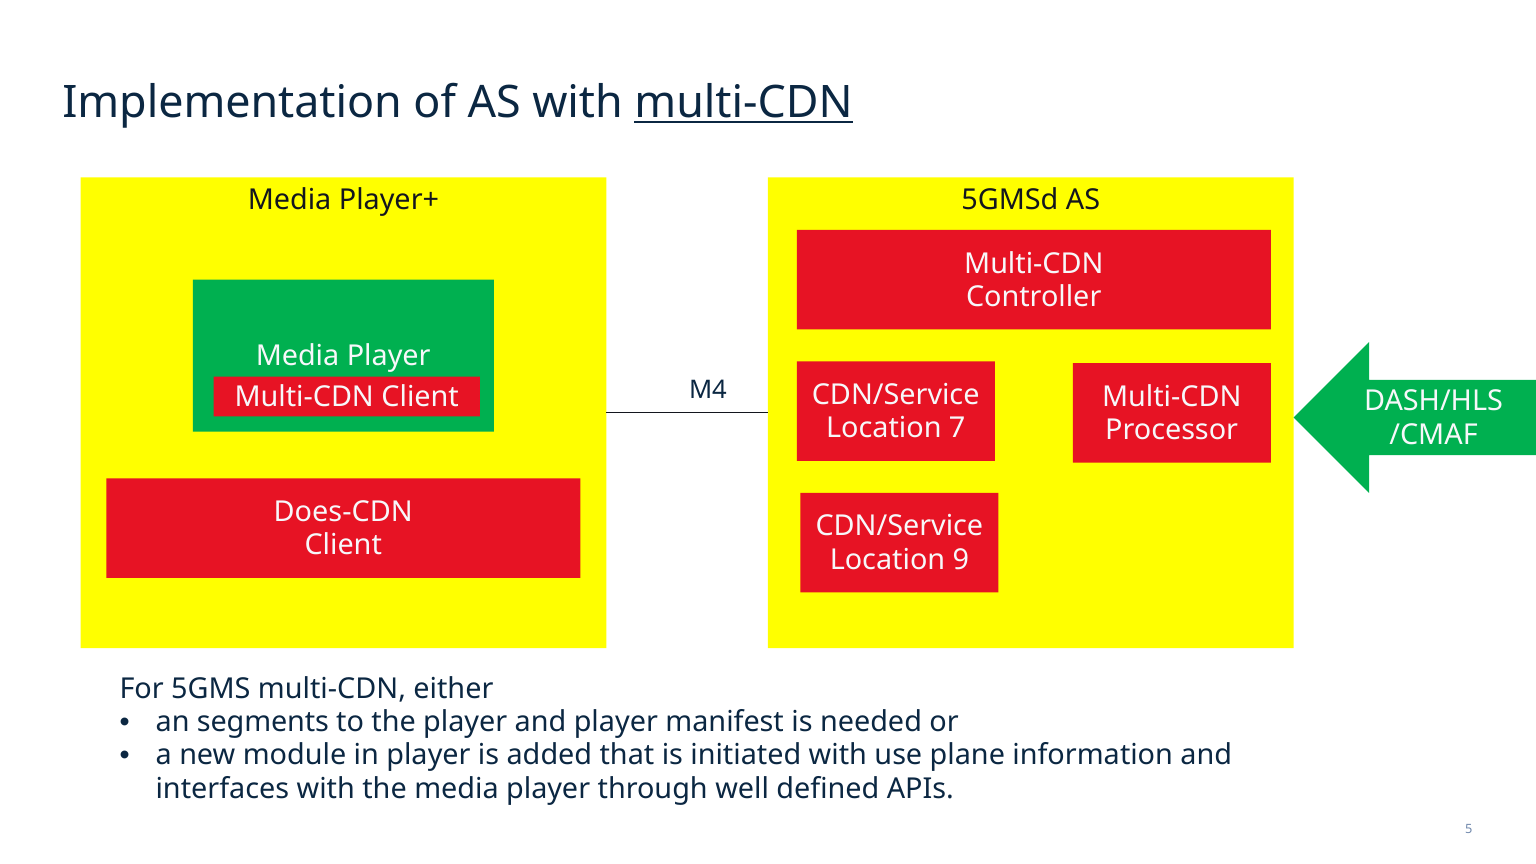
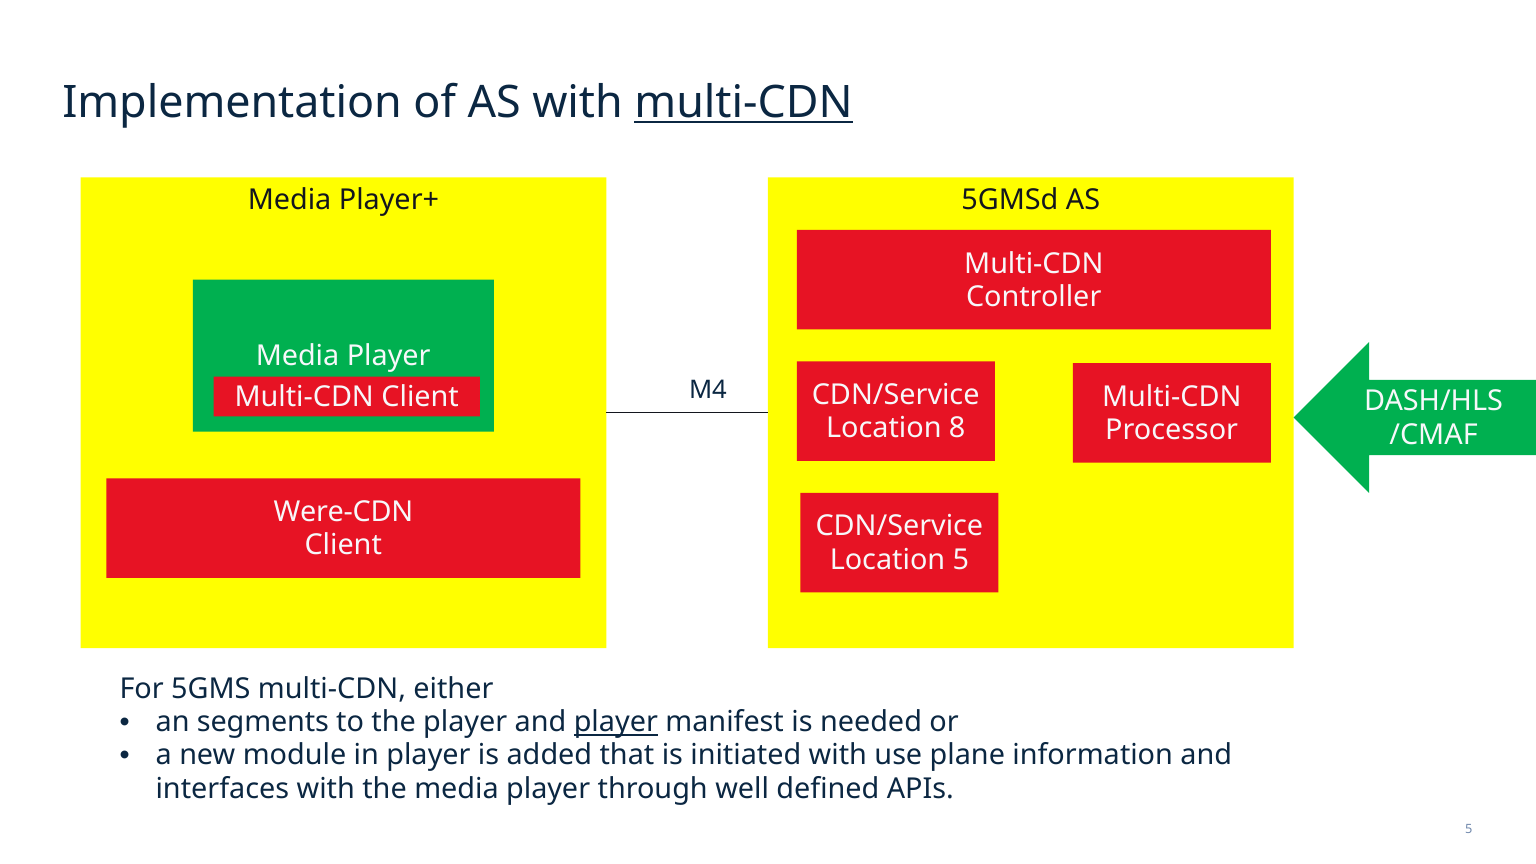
7: 7 -> 8 (957, 428)
Does-CDN: Does-CDN -> Were-CDN (343, 512)
Location 9: 9 -> 5 (961, 560)
player underline: none -> present (616, 722)
